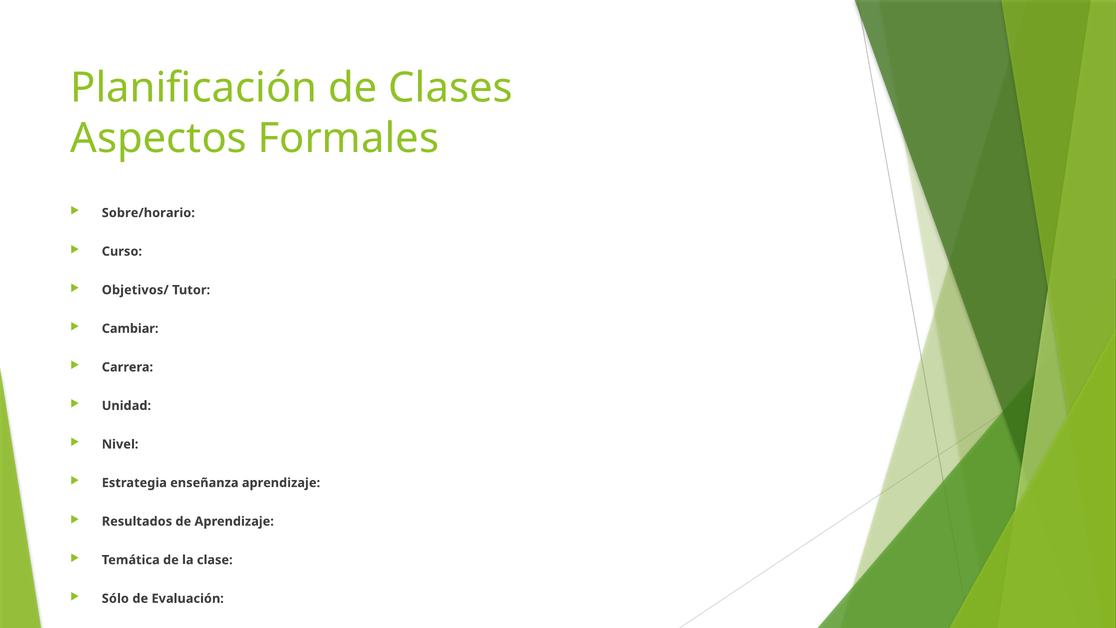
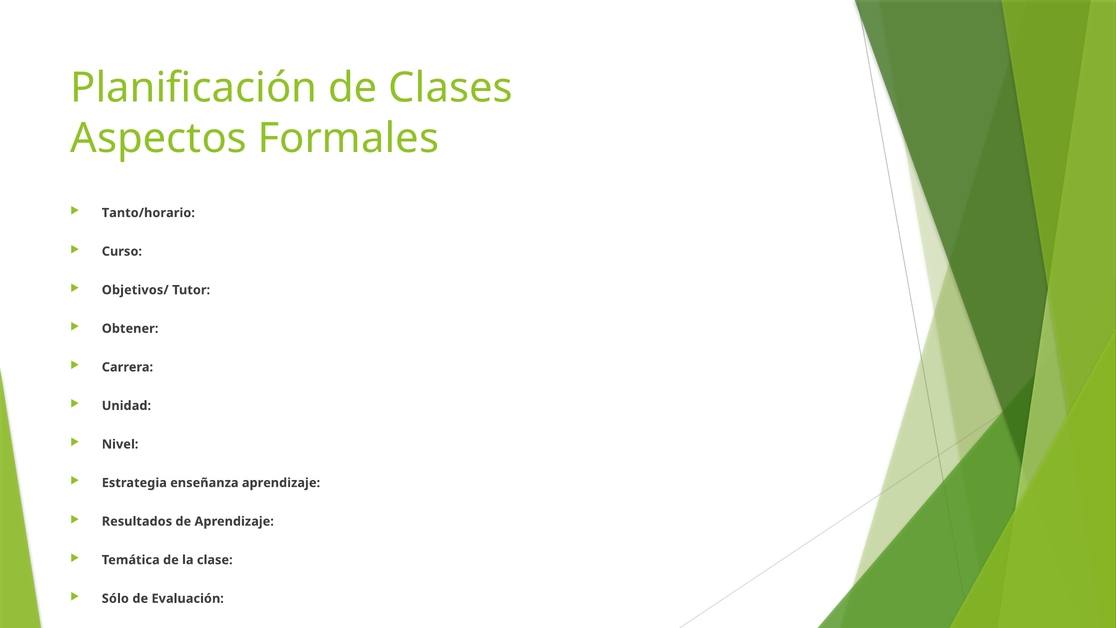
Sobre/horario: Sobre/horario -> Tanto/horario (148, 213)
Cambiar: Cambiar -> Obtener (130, 328)
